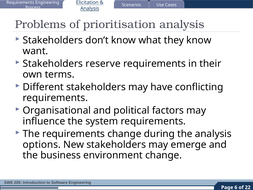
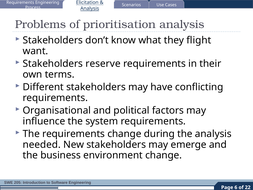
they know: know -> flight (199, 40)
options: options -> needed (42, 144)
